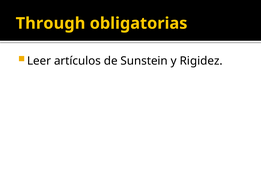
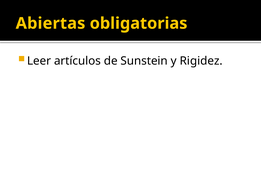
Through: Through -> Abiertas (50, 23)
